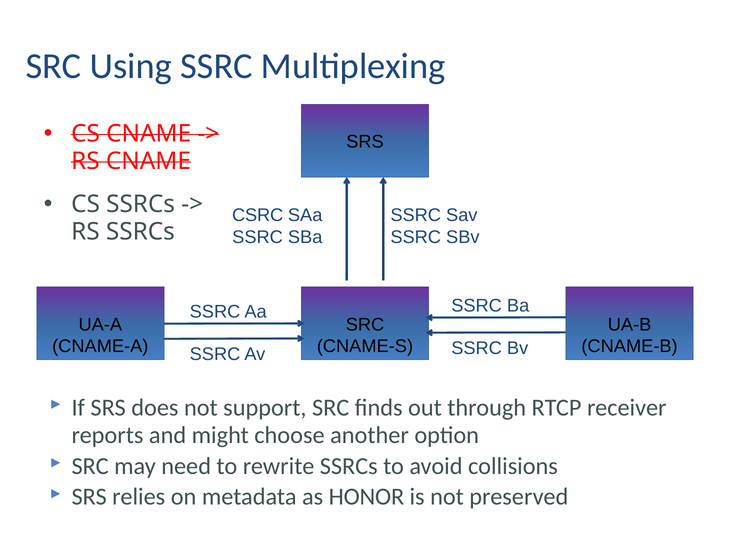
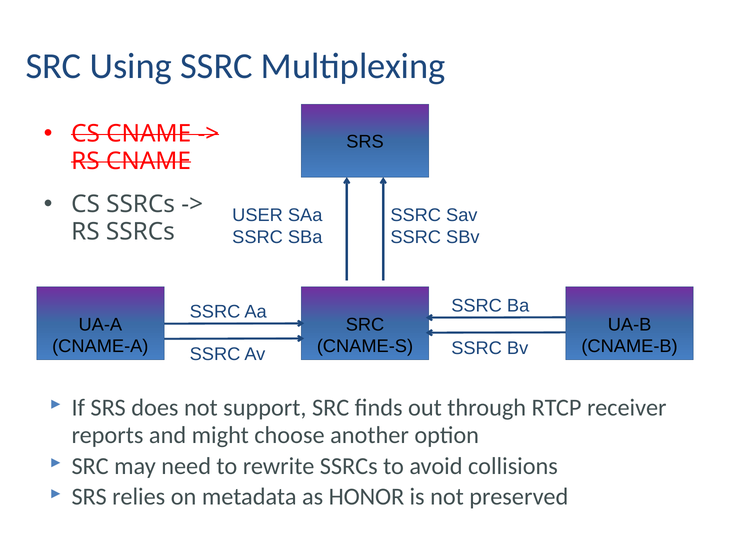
CSRC: CSRC -> USER (258, 215)
